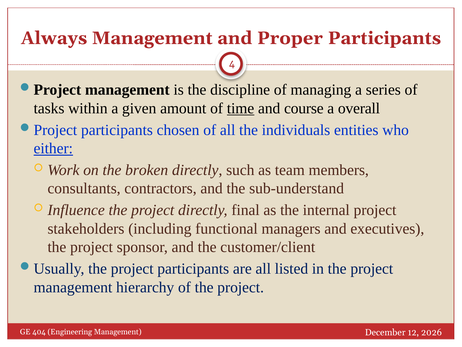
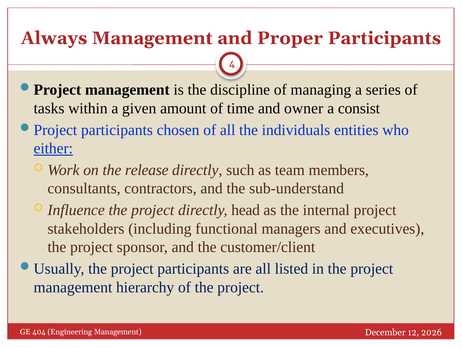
time underline: present -> none (241, 108)
course: course -> owner (304, 108)
overall: overall -> consist (359, 108)
broken: broken -> release (147, 170)
final: final -> head (246, 210)
